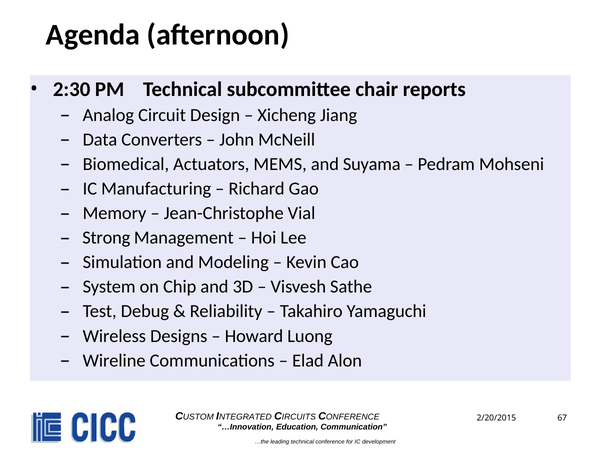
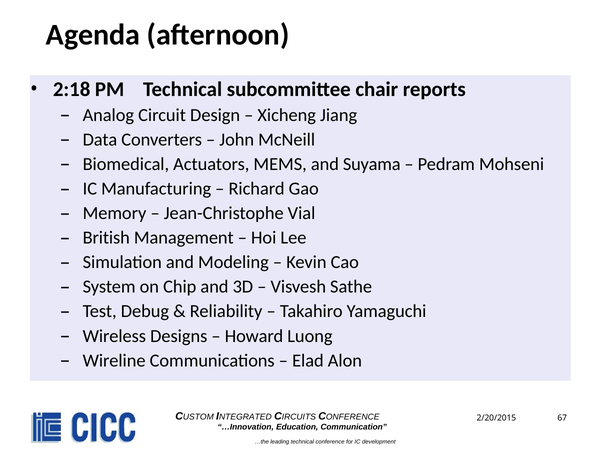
2:30: 2:30 -> 2:18 (72, 89)
Strong: Strong -> British (106, 238)
